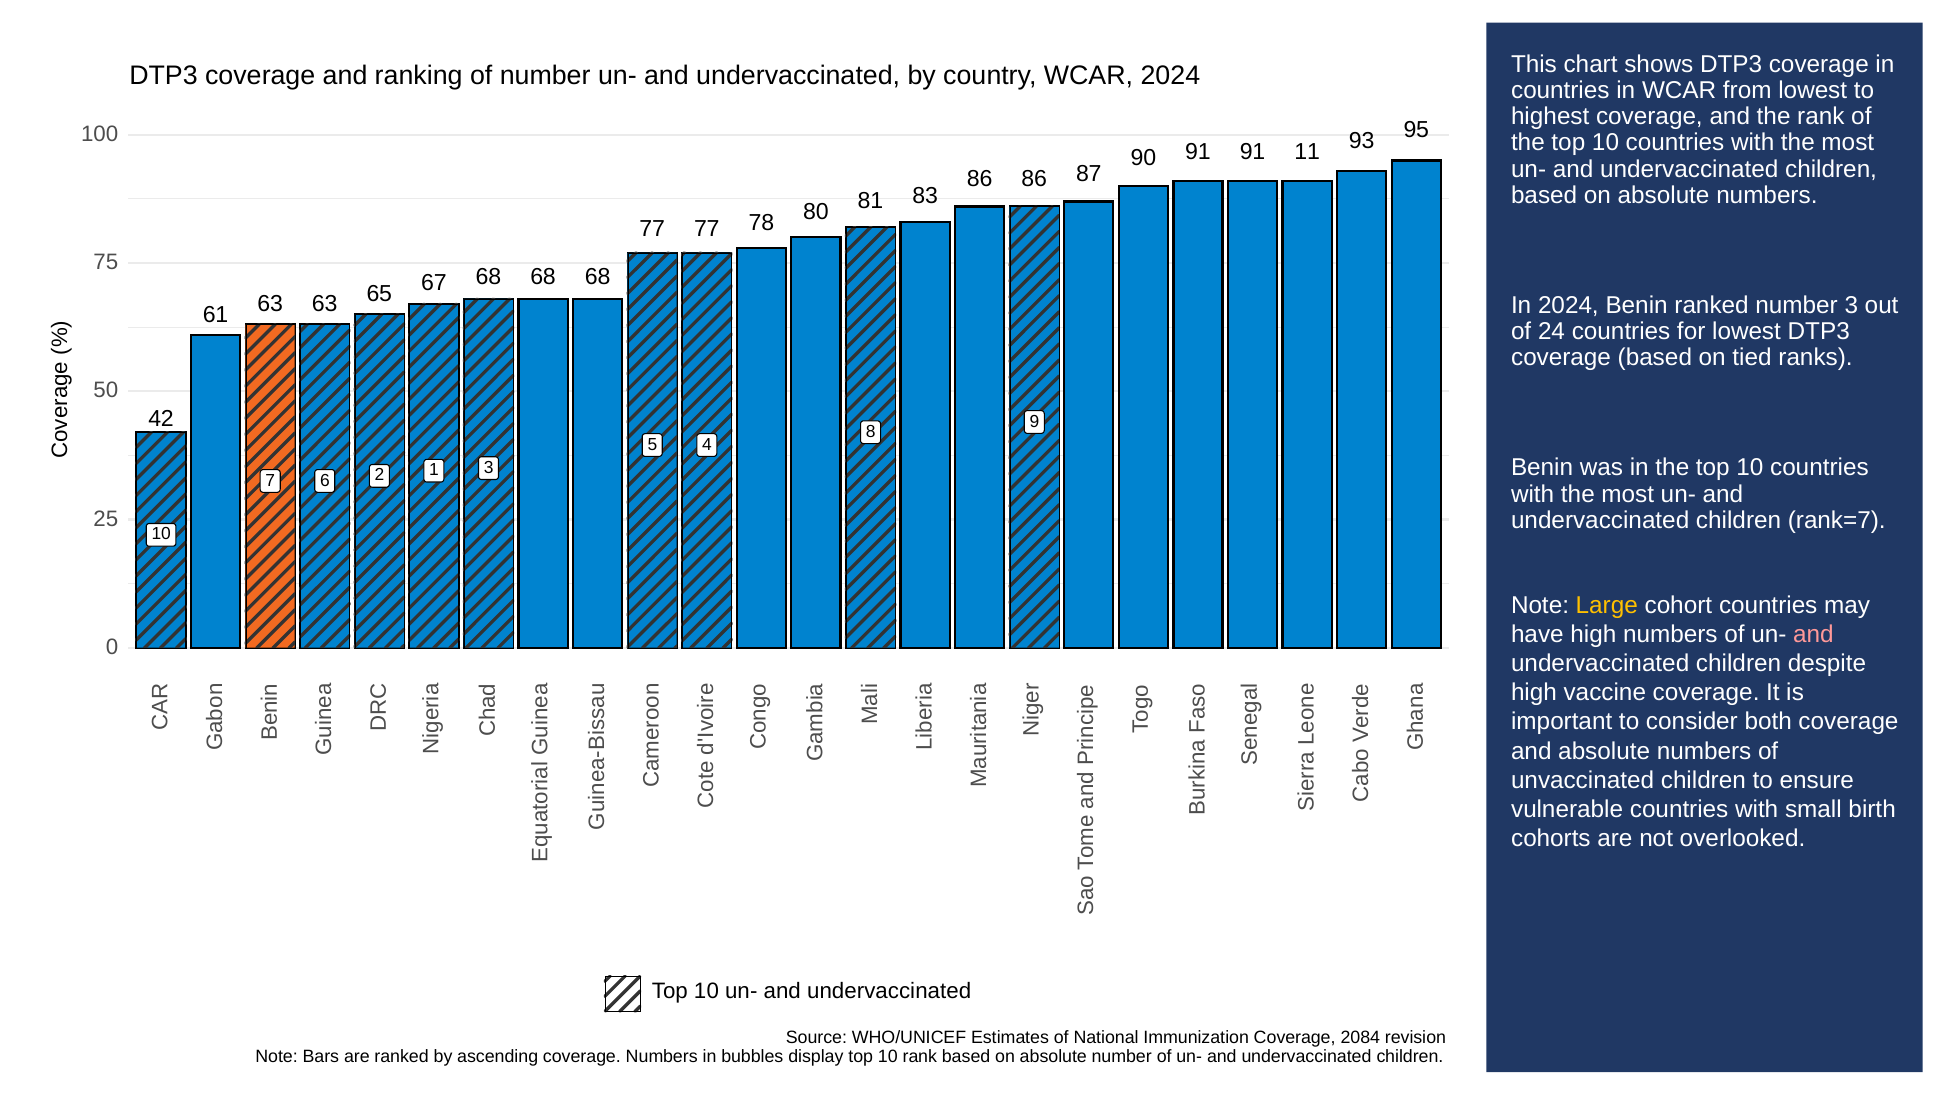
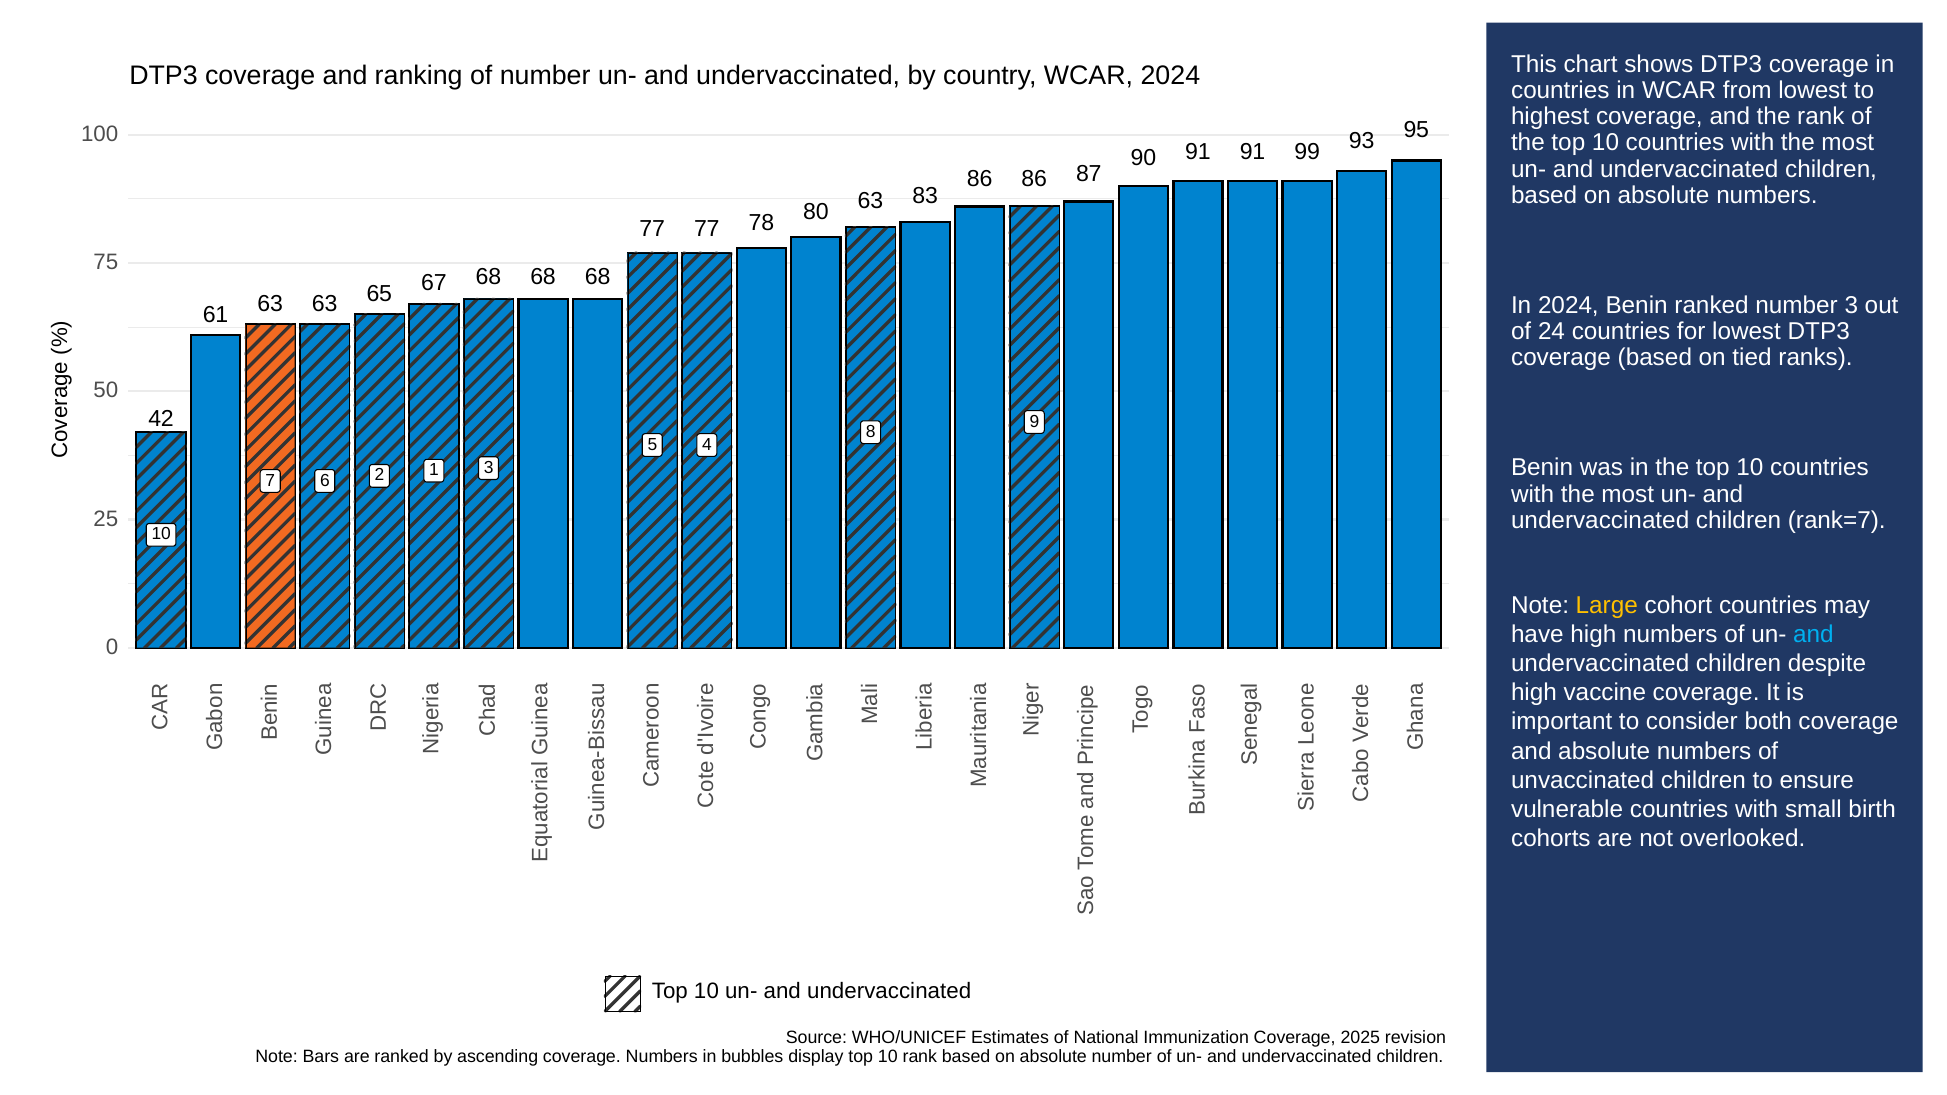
11: 11 -> 99 (1307, 152)
80 81: 81 -> 63 (871, 201)
and colour: pink -> light blue (1813, 634)
2084: 2084 -> 2025 (1360, 1037)
